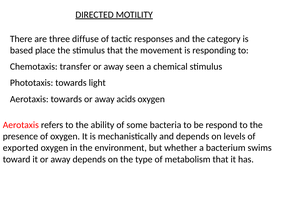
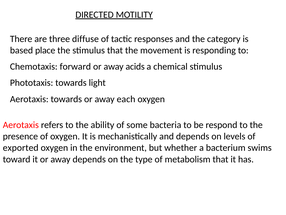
transfer: transfer -> forward (75, 66)
seen: seen -> acids (135, 66)
acids: acids -> each (126, 99)
